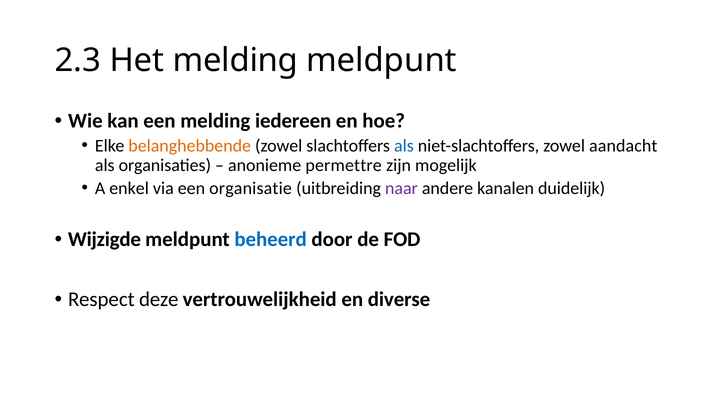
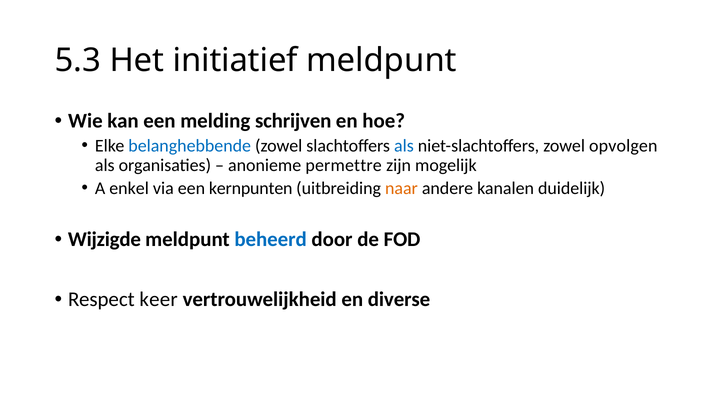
2.3: 2.3 -> 5.3 (78, 60)
Het melding: melding -> initiatief (235, 60)
iedereen: iedereen -> schrijven (293, 121)
belanghebbende colour: orange -> blue (190, 146)
aandacht: aandacht -> opvolgen (623, 146)
organisatie: organisatie -> kernpunten (251, 188)
naar colour: purple -> orange (401, 188)
deze: deze -> keer (159, 300)
